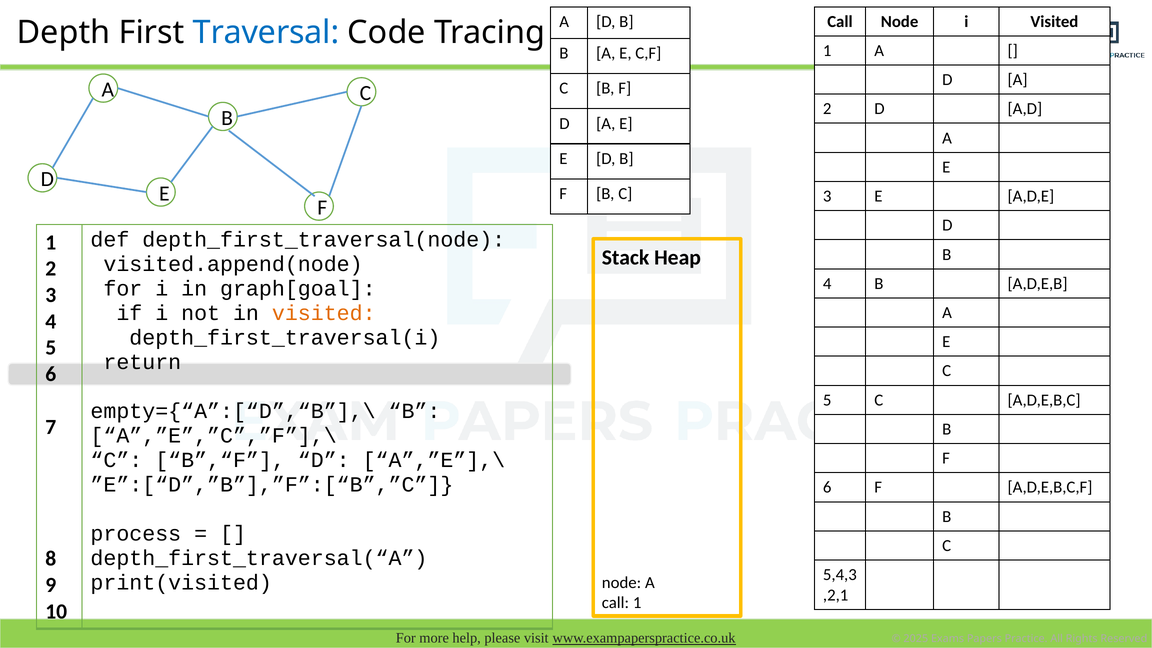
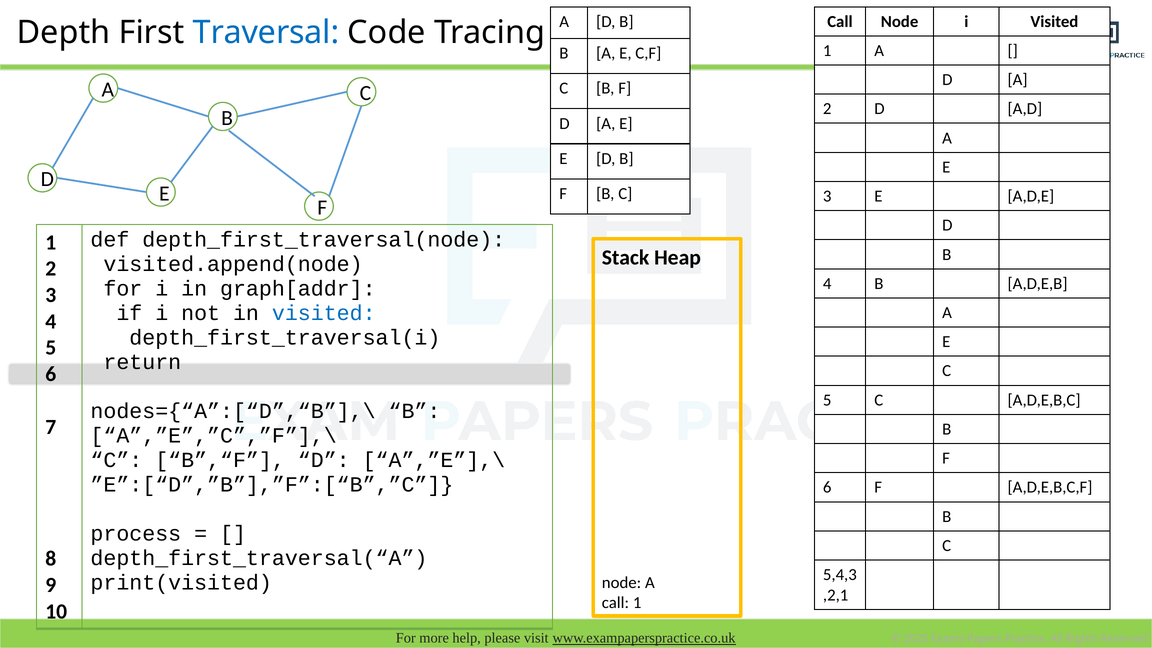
graph[goal: graph[goal -> graph[addr (298, 289)
visited colour: orange -> blue (324, 313)
empty={“A”:[“D”,“B”],\: empty={“A”:[“D”,“B”],\ -> nodes={“A”:[“D”,“B”],\ (233, 411)
